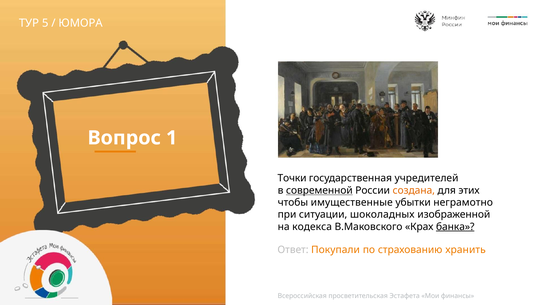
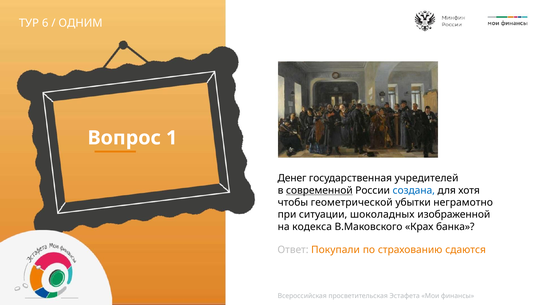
5: 5 -> 6 (45, 23)
ЮМОРА: ЮМОРА -> ОДНИМ (81, 23)
Точки: Точки -> Денег (292, 178)
создана colour: orange -> blue (414, 190)
этих: этих -> хотя (469, 190)
имущественные: имущественные -> геометрической (352, 202)
банка underline: present -> none (455, 227)
хранить: хранить -> сдаются (466, 250)
